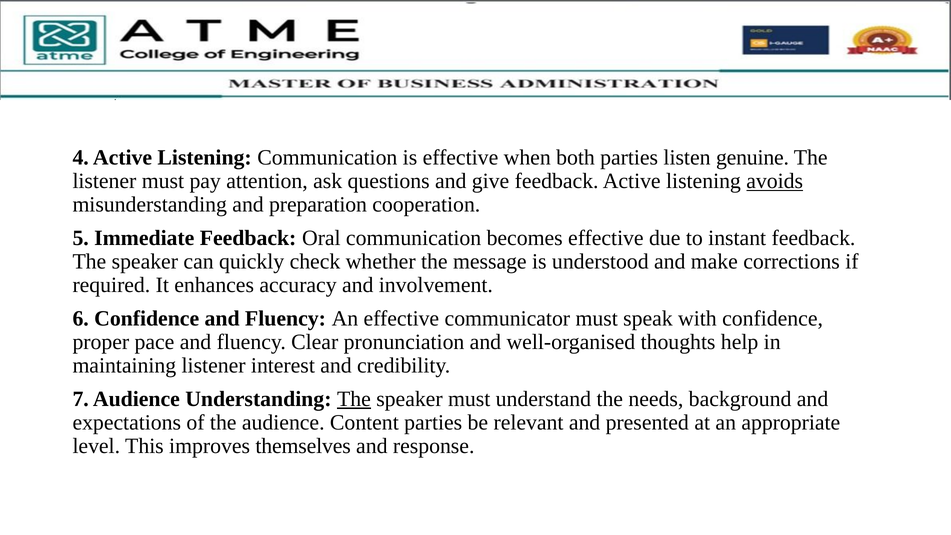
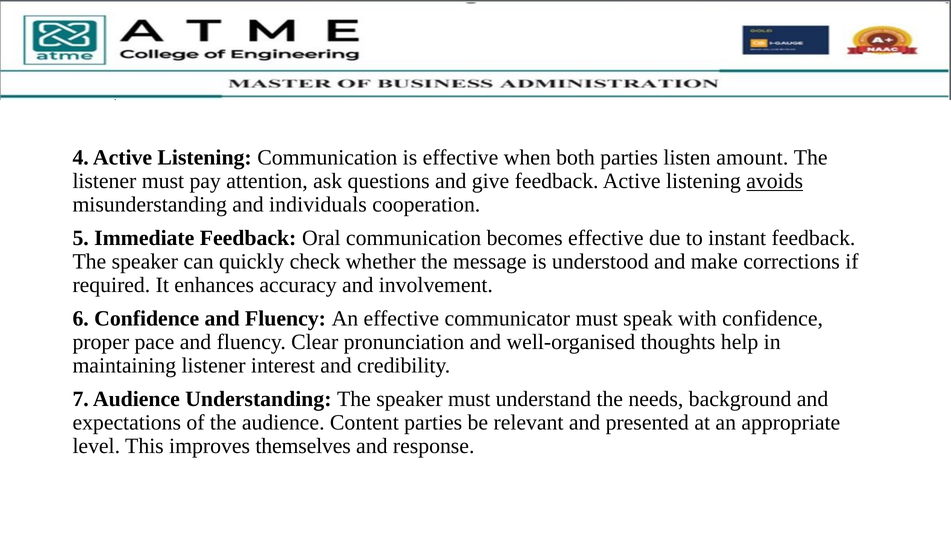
genuine: genuine -> amount (752, 158)
preparation: preparation -> individuals (318, 205)
The underline: present -> none (354, 399)
